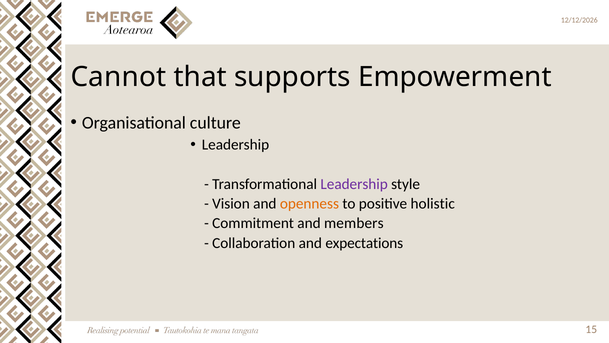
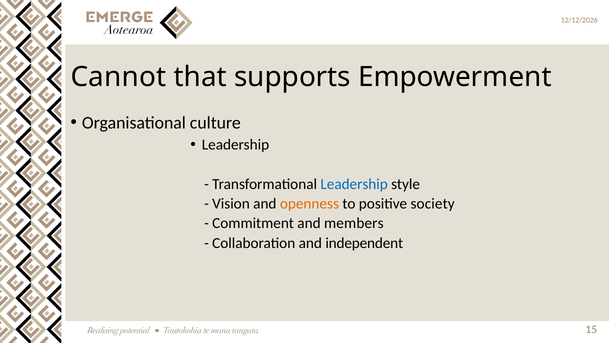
Leadership colour: purple -> blue (354, 184)
holistic: holistic -> society (433, 204)
expectations: expectations -> independent (364, 243)
